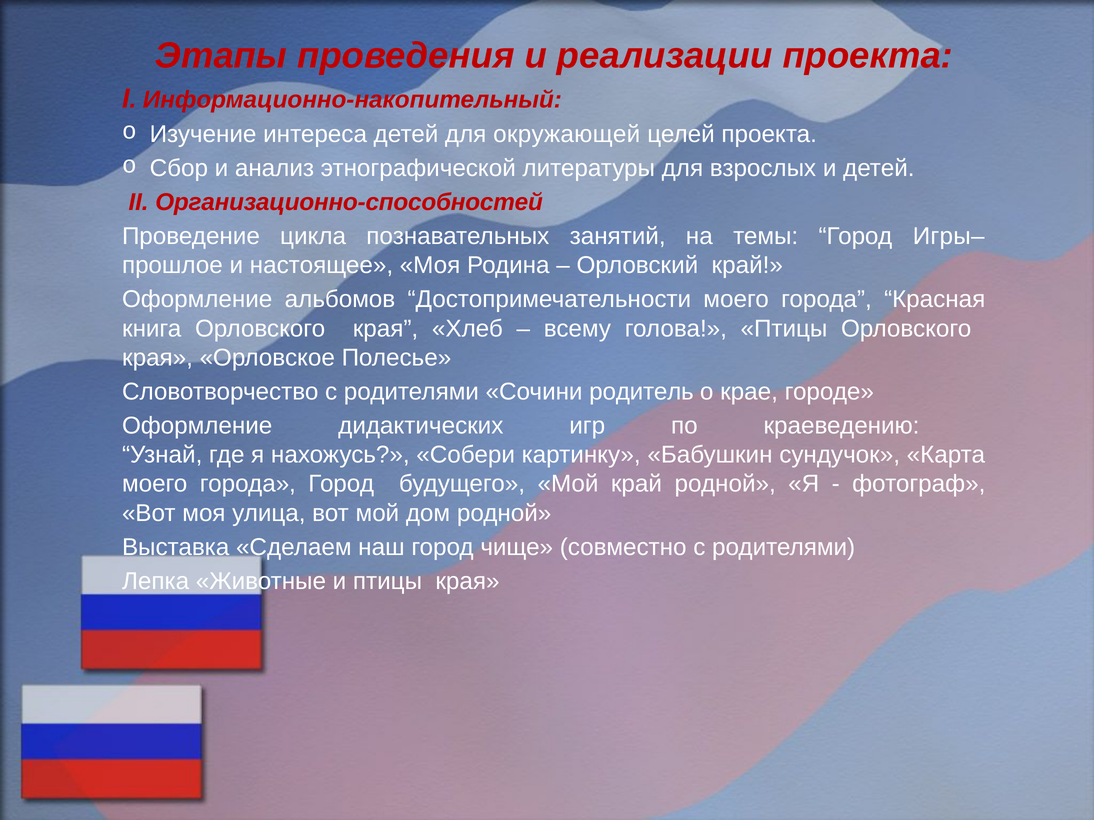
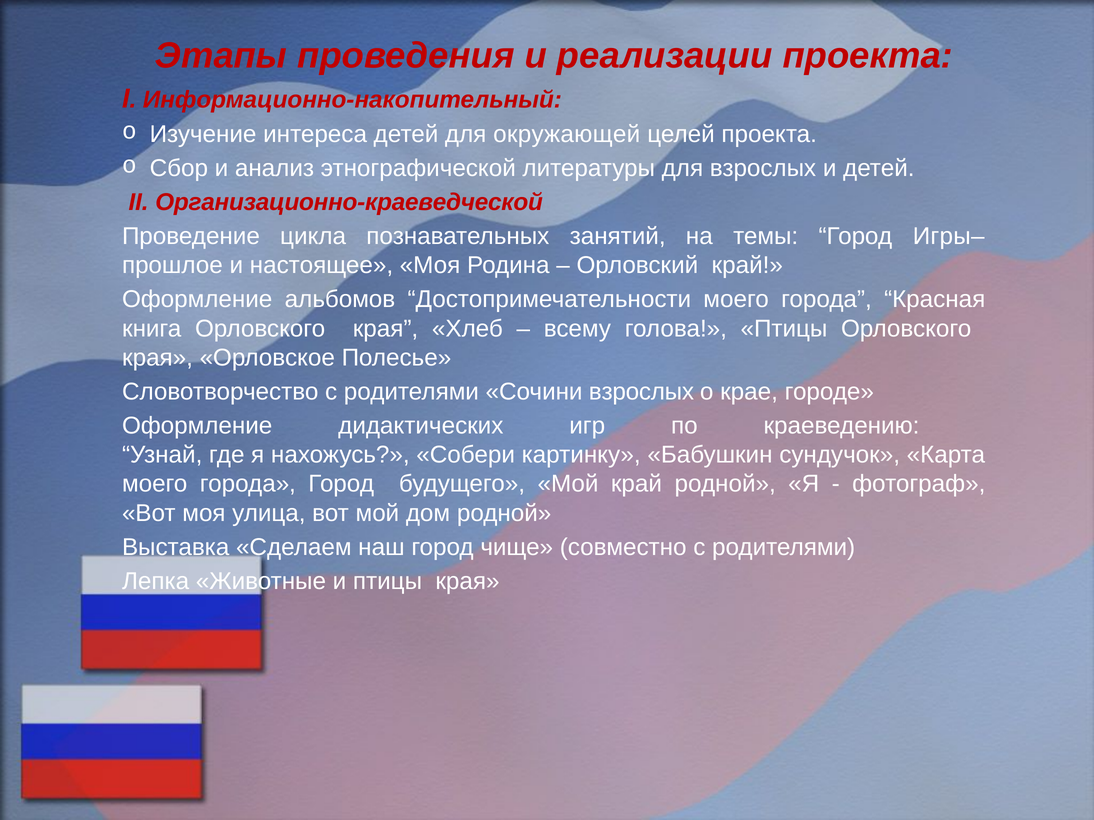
Организационно-способностей: Организационно-способностей -> Организационно-краеведческой (349, 202)
Сочини родитель: родитель -> взрослых (641, 392)
